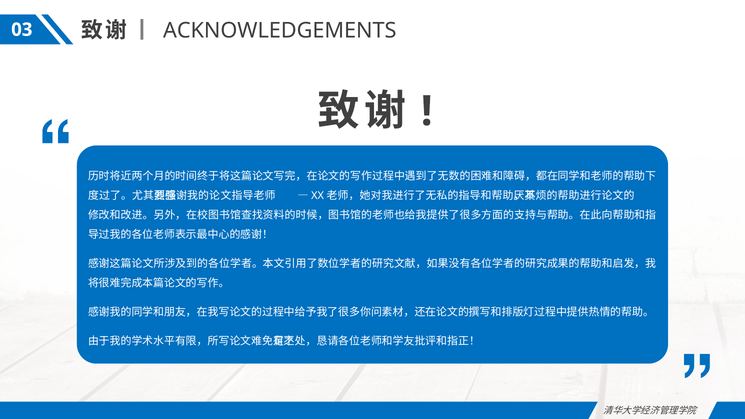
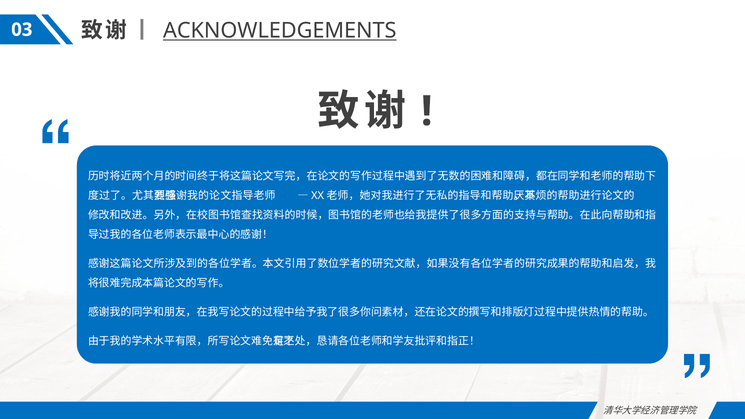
ACKNOWLEDGEMENTS underline: none -> present (280, 31)
